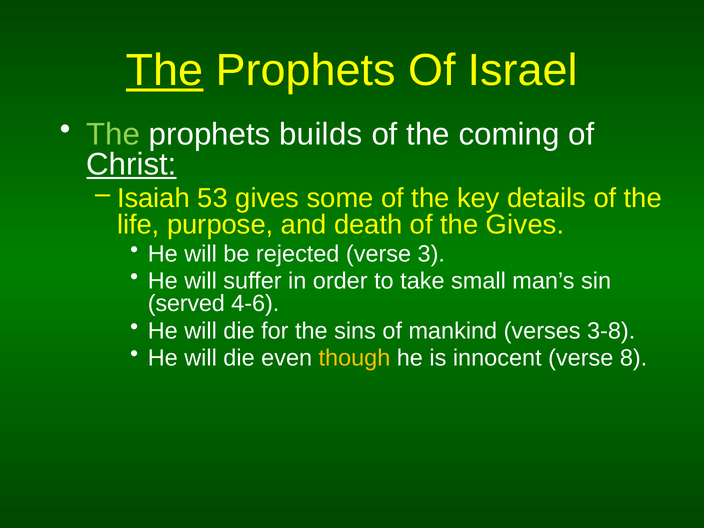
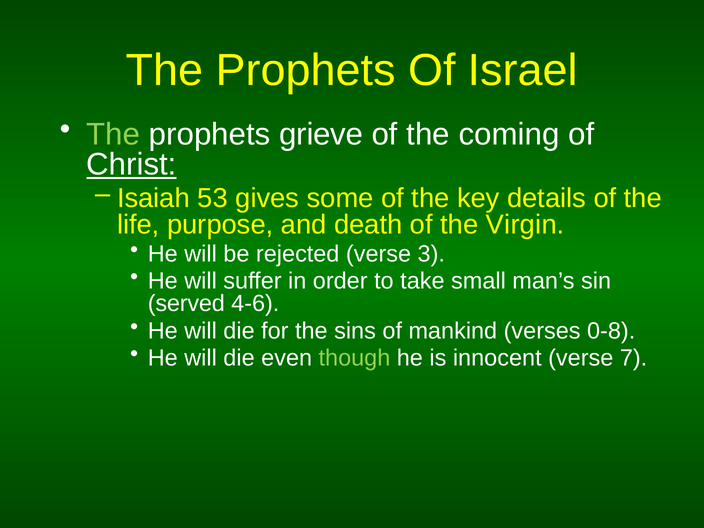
The underline: present -> none (165, 71)
builds: builds -> grieve (321, 135)
the Gives: Gives -> Virgin (525, 225)
3-8: 3-8 -> 0-8 (611, 331)
though colour: yellow -> light green (354, 358)
8: 8 -> 7 (634, 358)
